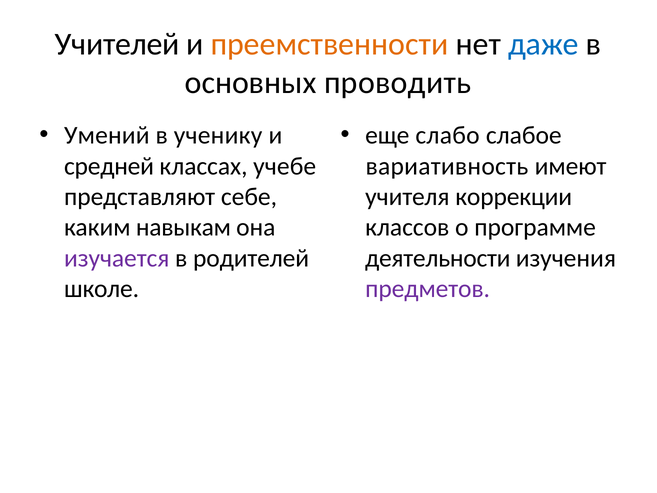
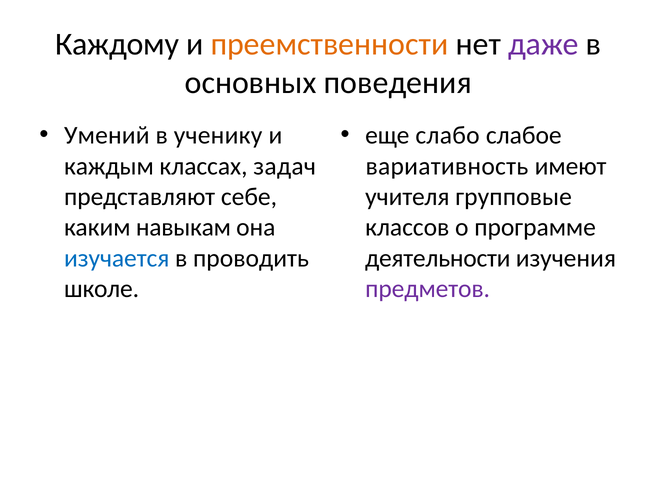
Учителей: Учителей -> Каждому (117, 44)
даже colour: blue -> purple (543, 44)
проводить: проводить -> поведения (398, 83)
средней: средней -> каждым (109, 166)
учебе: учебе -> задач (285, 166)
коррекции: коррекции -> групповые (514, 197)
изучается colour: purple -> blue (117, 258)
родителей: родителей -> проводить (251, 258)
